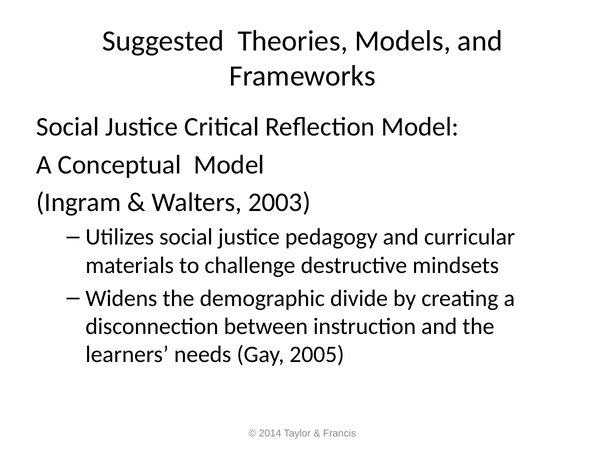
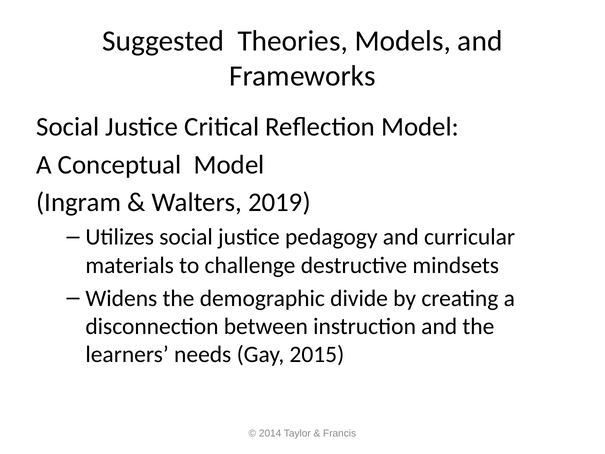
2003: 2003 -> 2019 (279, 202)
2005: 2005 -> 2015 (317, 354)
